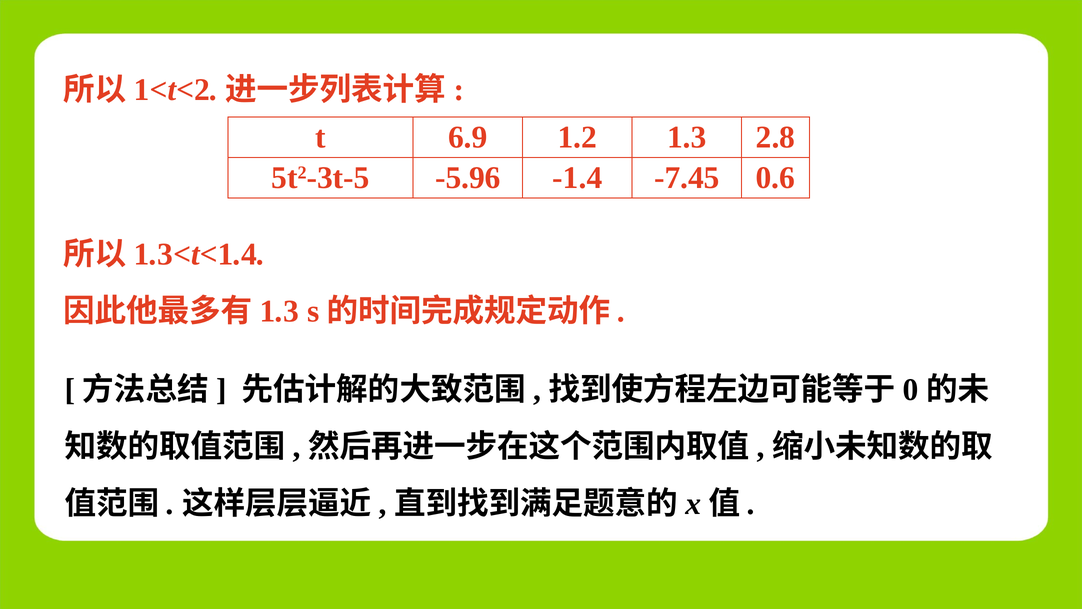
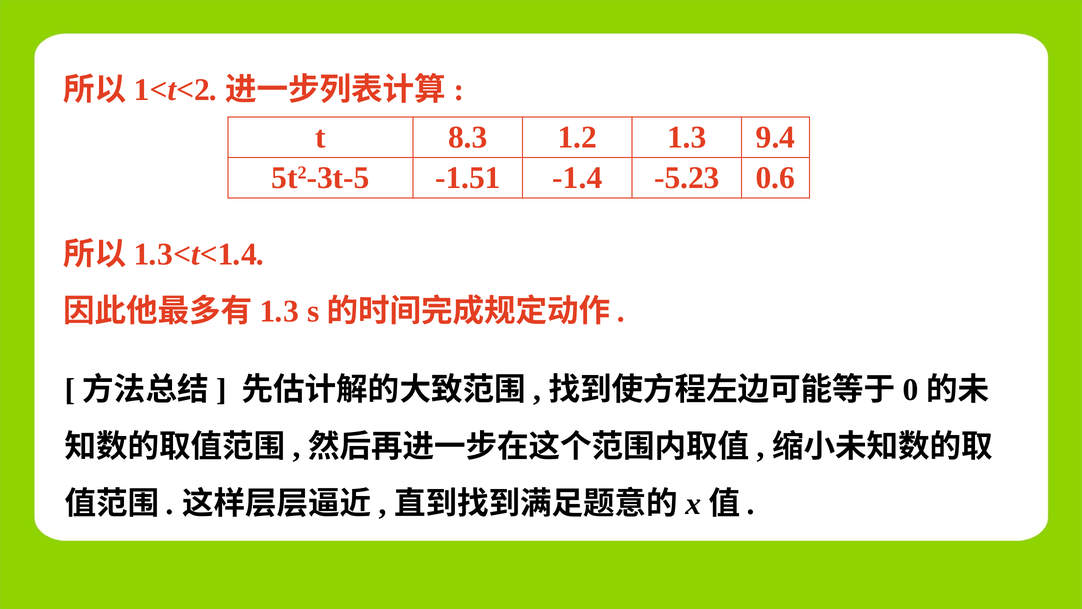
6.9: 6.9 -> 8.3 (468, 137)
2.8: 2.8 -> 9.4 (775, 137)
-5.96: -5.96 -> -1.51 (468, 178)
-7.45: -7.45 -> -5.23 (687, 178)
